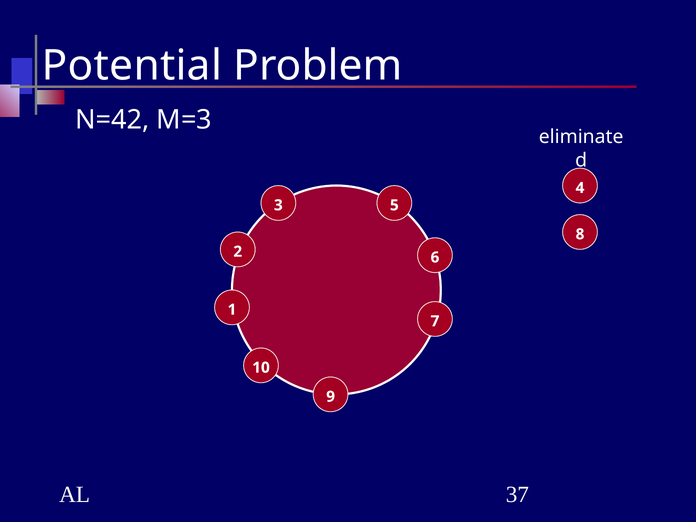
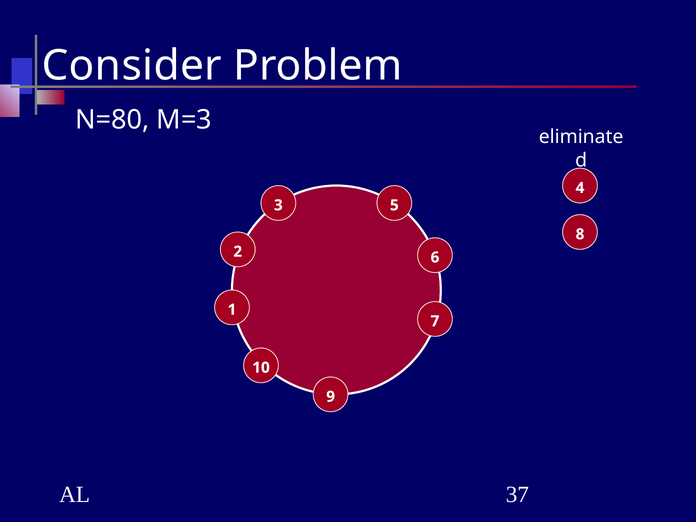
Potential: Potential -> Consider (132, 66)
N=42: N=42 -> N=80 (112, 120)
